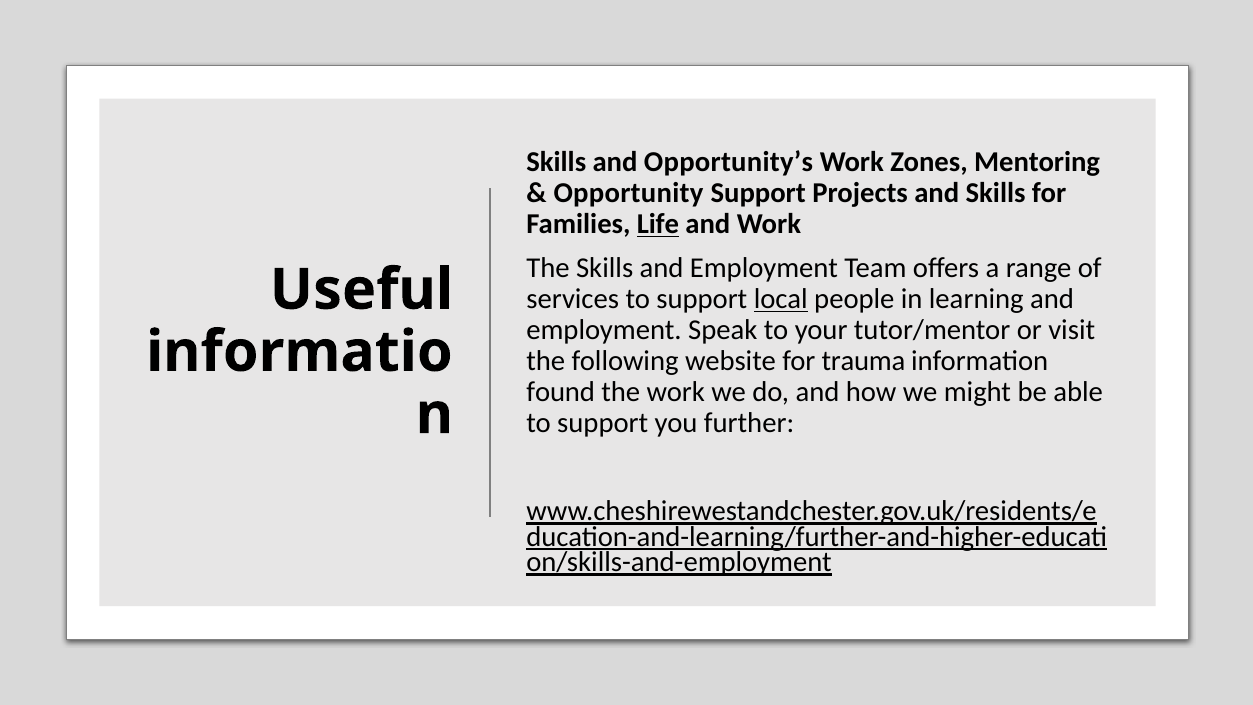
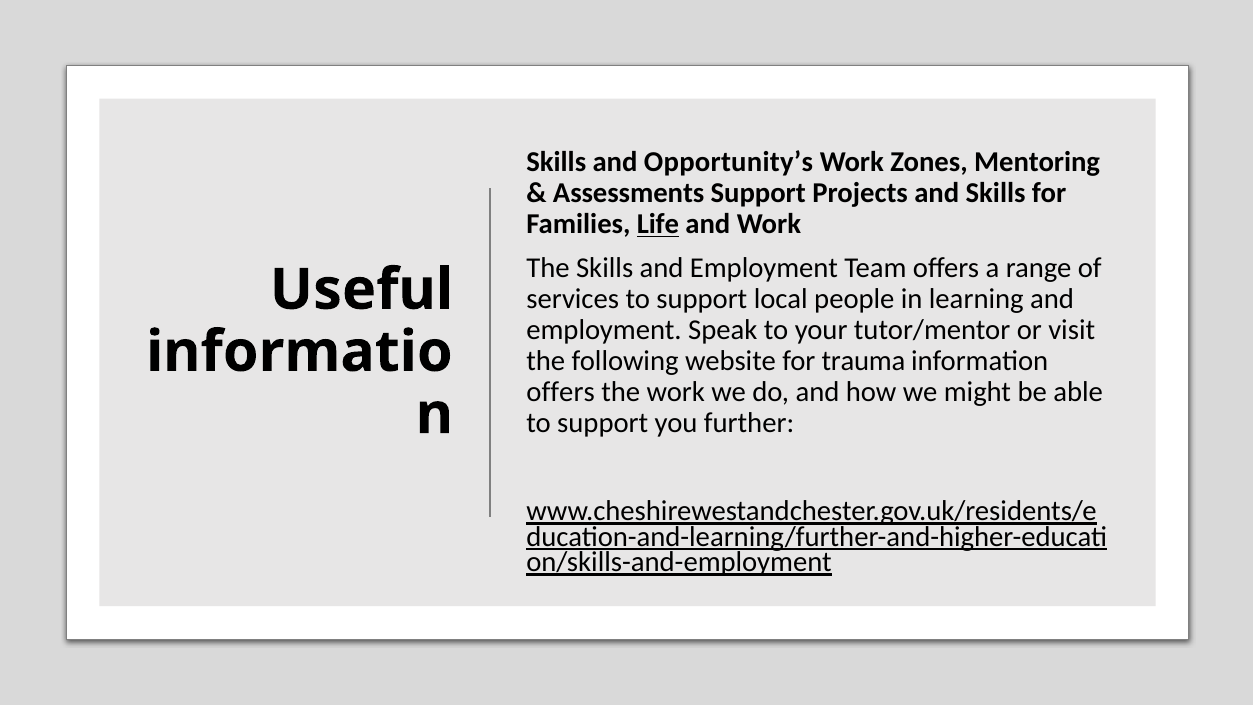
Opportunity: Opportunity -> Assessments (629, 193)
local underline: present -> none (781, 299)
found: found -> offers (561, 392)
